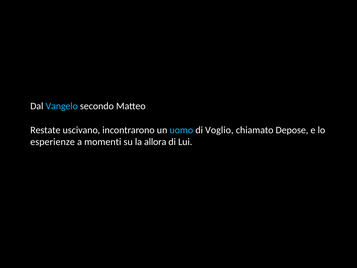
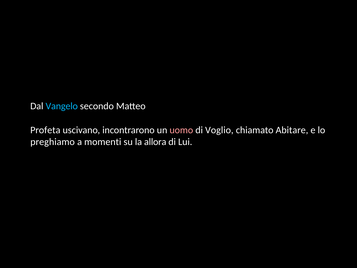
Restate: Restate -> Profeta (45, 130)
uomo colour: light blue -> pink (181, 130)
Depose: Depose -> Abitare (292, 130)
esperienze: esperienze -> preghiamo (53, 142)
